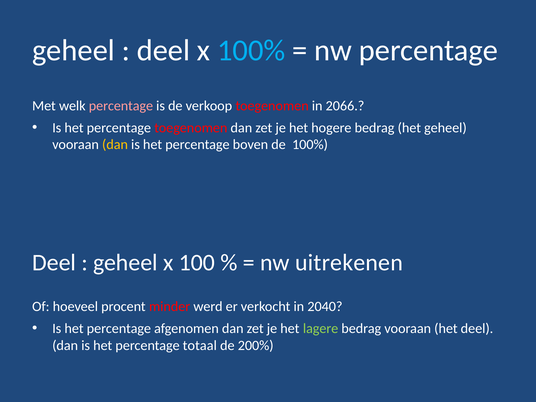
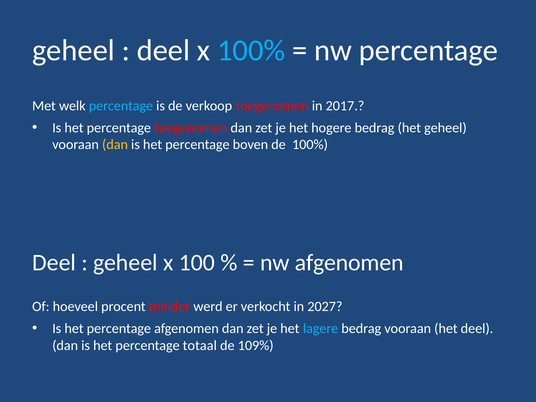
percentage colour: pink -> light blue (121, 106)
2066: 2066 -> 2017 (345, 106)
nw uitrekenen: uitrekenen -> afgenomen (349, 263)
2040: 2040 -> 2027 (325, 307)
lagere colour: light green -> light blue (321, 328)
200%: 200% -> 109% (256, 345)
